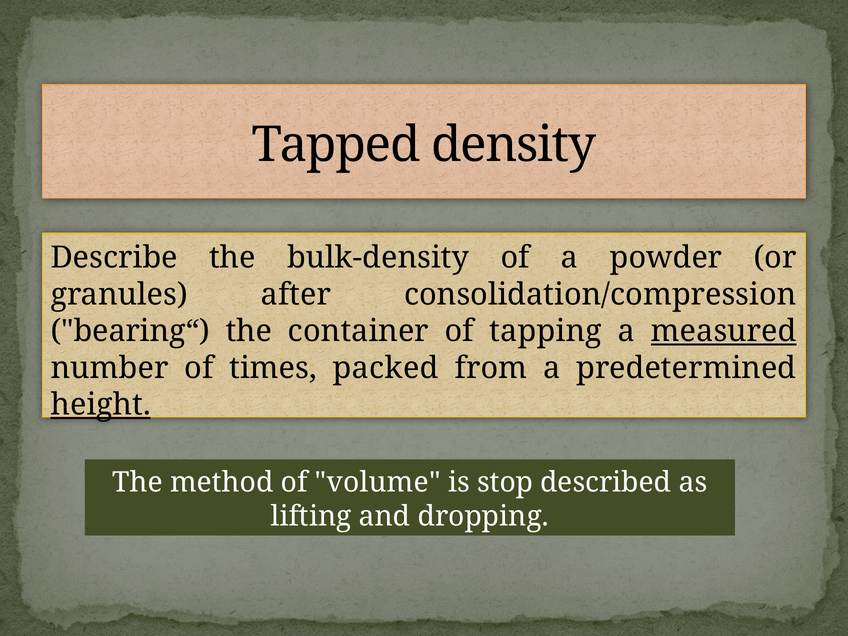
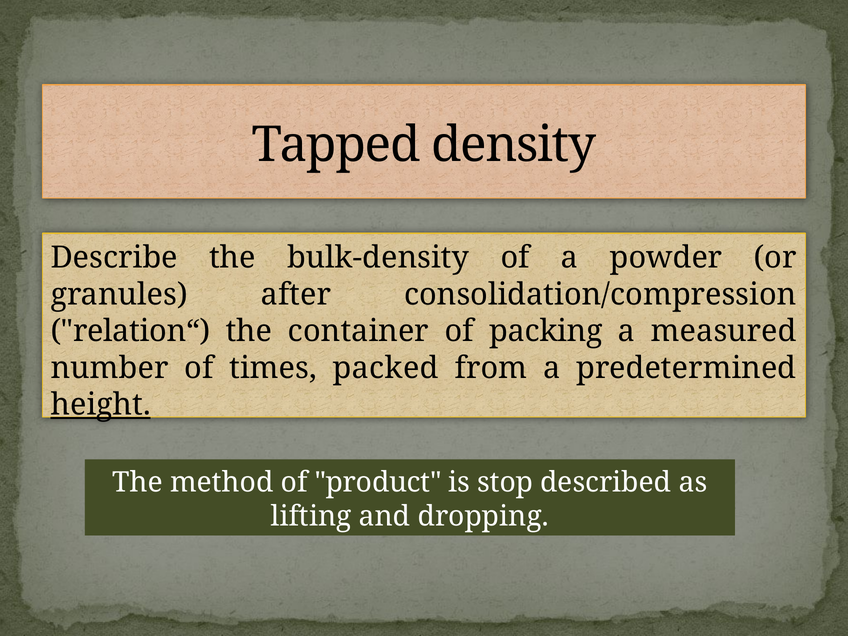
bearing“: bearing“ -> relation“ (130, 331)
tapping: tapping -> packing (546, 331)
measured underline: present -> none (724, 331)
volume: volume -> product (378, 482)
